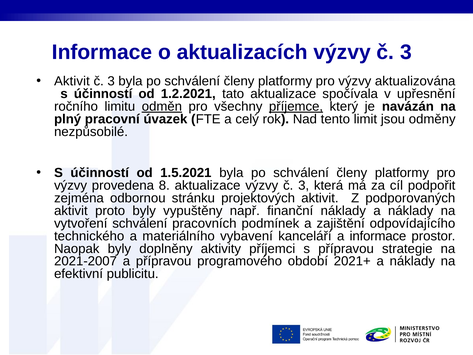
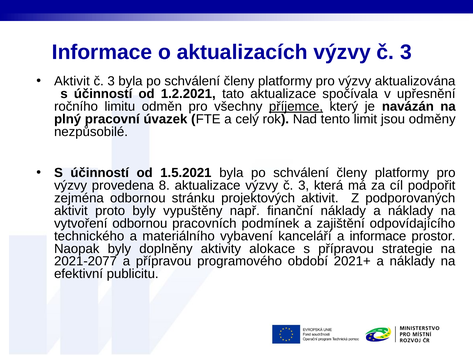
odměn underline: present -> none (162, 106)
vytvoření schválení: schválení -> odbornou (140, 223)
příjemci: příjemci -> alokace (272, 249)
2021-2007: 2021-2007 -> 2021-2077 (86, 261)
